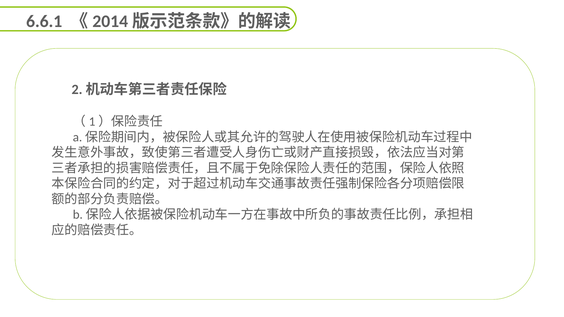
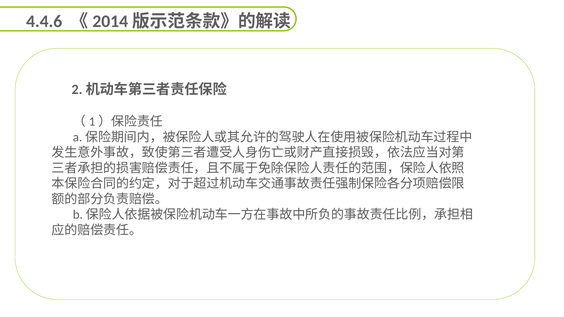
6.6.1: 6.6.1 -> 4.4.6 (44, 21)
